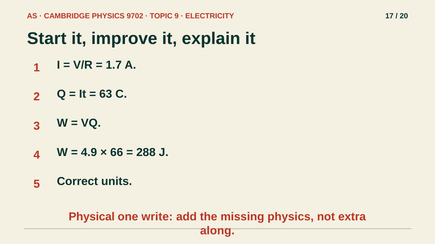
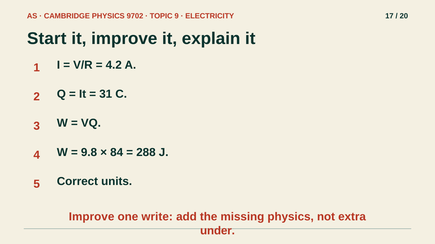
1.7: 1.7 -> 4.2 (114, 65)
63: 63 -> 31 (106, 94)
4.9: 4.9 -> 9.8 (89, 153)
66: 66 -> 84 (117, 153)
Physical: Physical -> Improve (92, 217)
along: along -> under (217, 231)
